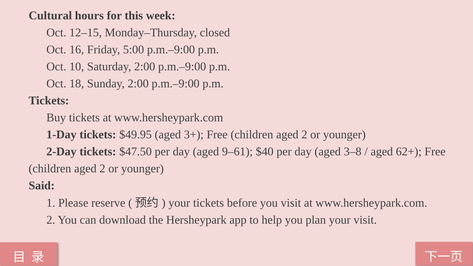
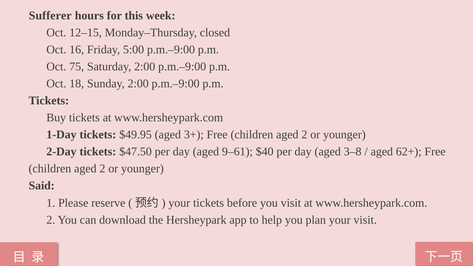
Cultural: Cultural -> Sufferer (50, 16)
10: 10 -> 75 (77, 67)
